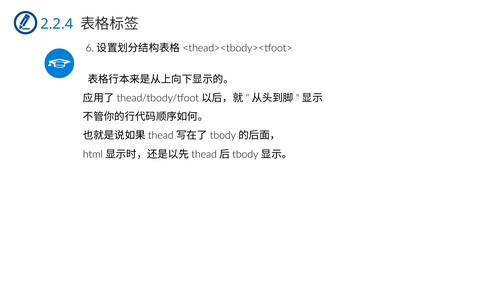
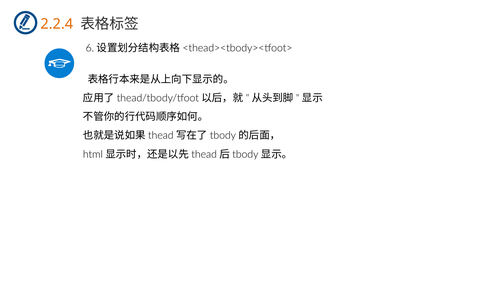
2.2.4 colour: blue -> orange (57, 24)
